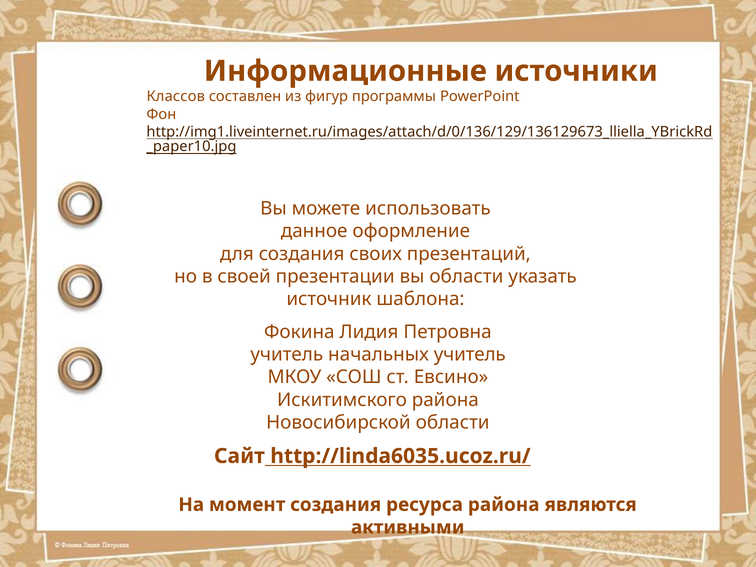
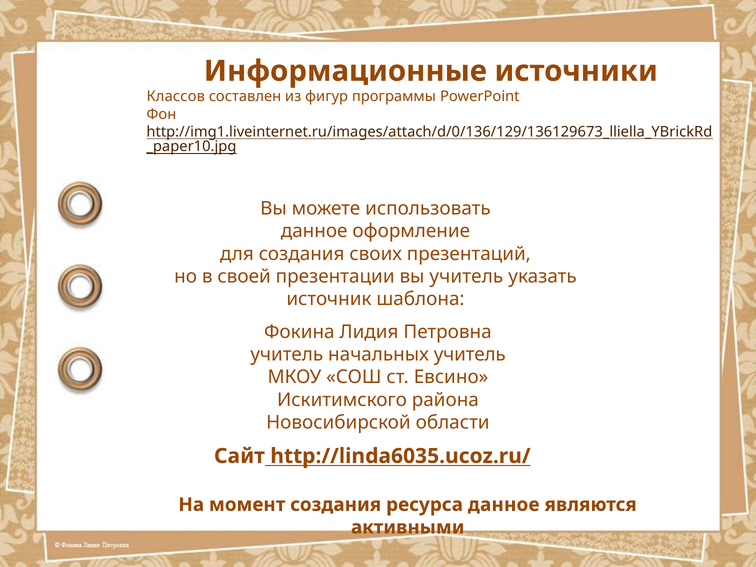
вы области: области -> учитель (466, 276)
ресурса района: района -> данное (504, 505)
